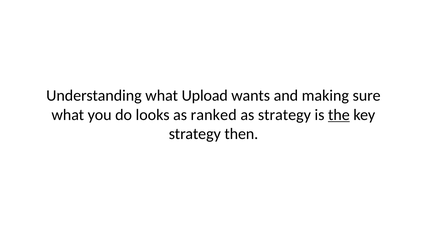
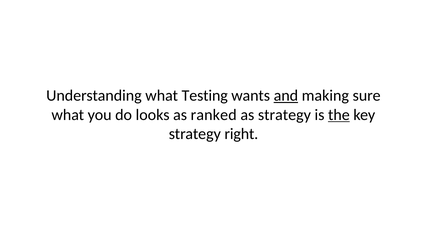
Upload: Upload -> Testing (205, 96)
and underline: none -> present (286, 96)
then: then -> right (241, 134)
